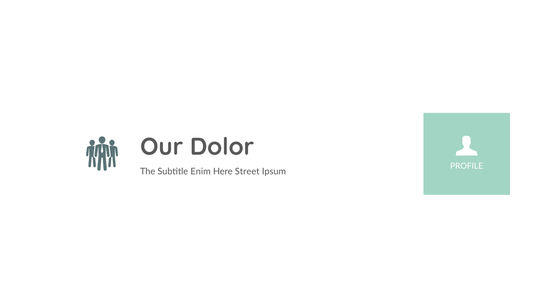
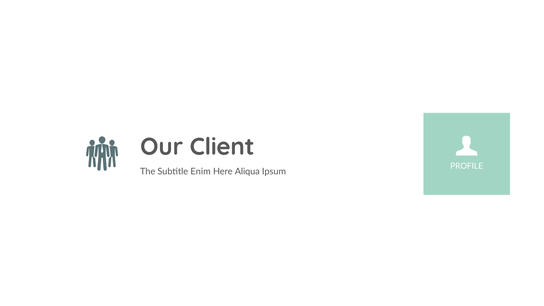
Dolor: Dolor -> Client (222, 147)
Street: Street -> Aliqua (247, 172)
